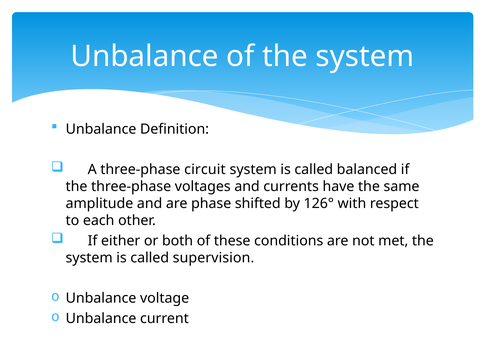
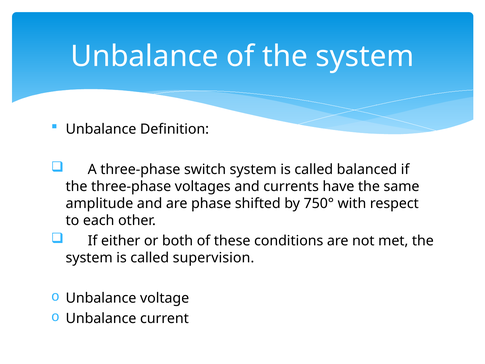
circuit: circuit -> switch (205, 170)
126°: 126° -> 750° (319, 203)
